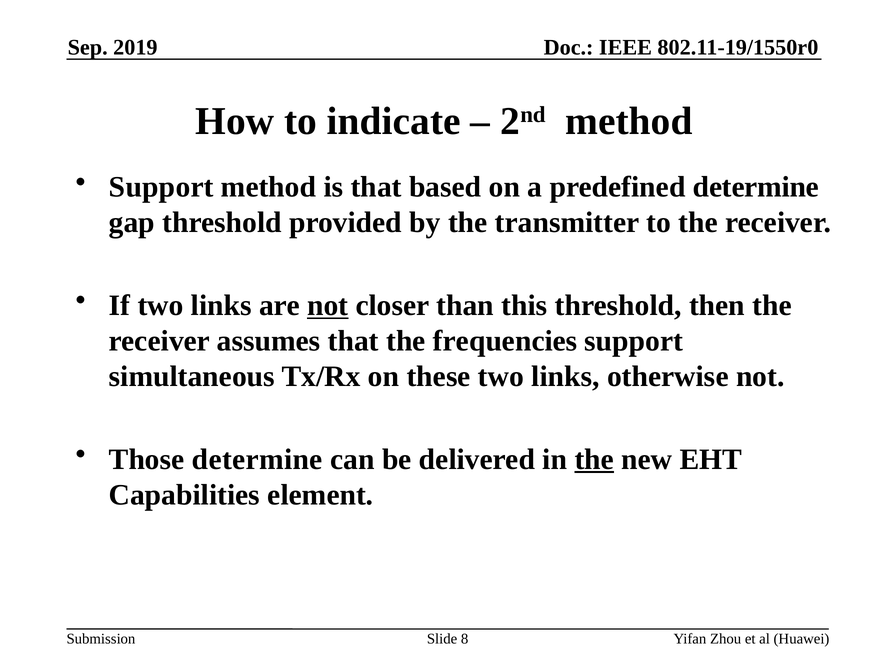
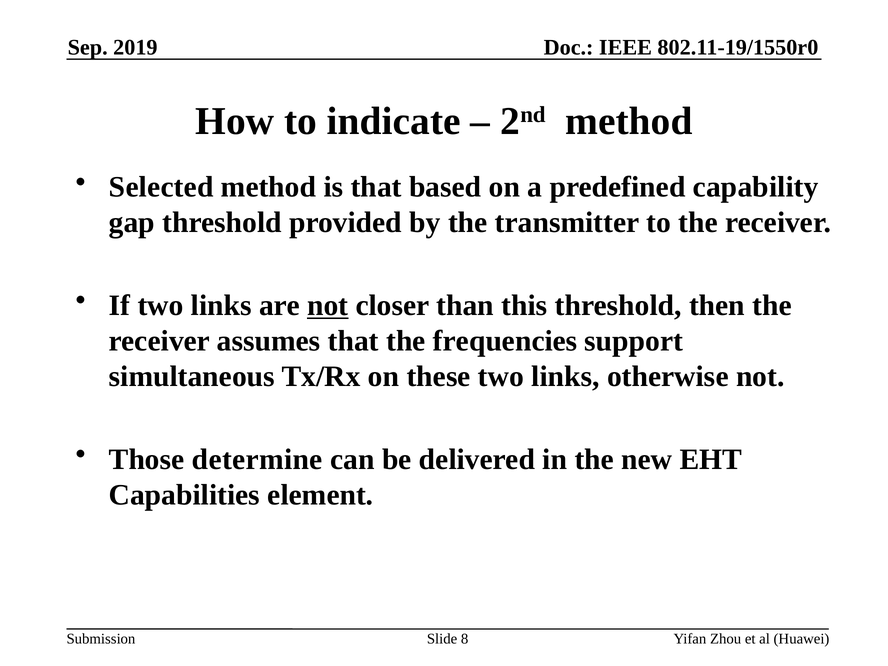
Support: Support -> Selected (161, 187)
predefined determine: determine -> capability (756, 187)
the underline: present -> none (594, 459)
